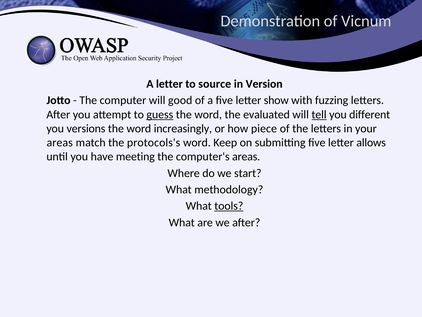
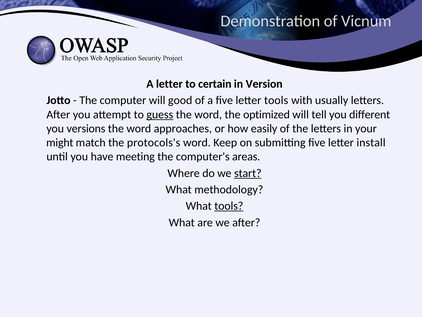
source: source -> certain (215, 84)
letter show: show -> tools (276, 100)
fuzzing: fuzzing -> usually (332, 100)
evaluated: evaluated -> optimized (267, 114)
tell underline: present -> none (319, 114)
increasingly: increasingly -> approaches (183, 128)
piece: piece -> easily (264, 128)
areas: areas -> might (60, 142)
allows: allows -> install (371, 142)
start underline: none -> present (248, 173)
